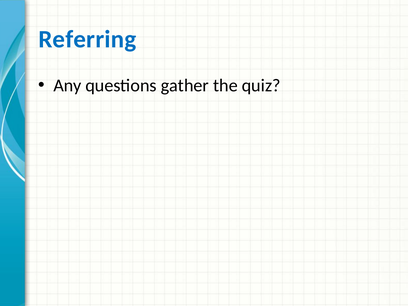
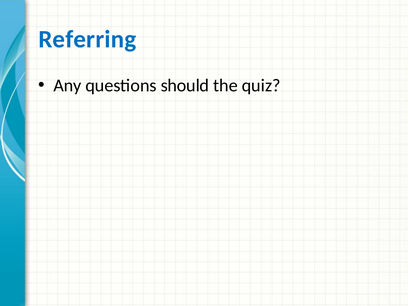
gather: gather -> should (185, 85)
